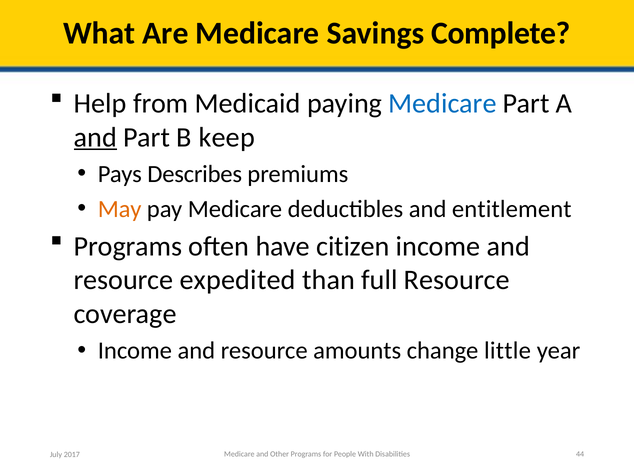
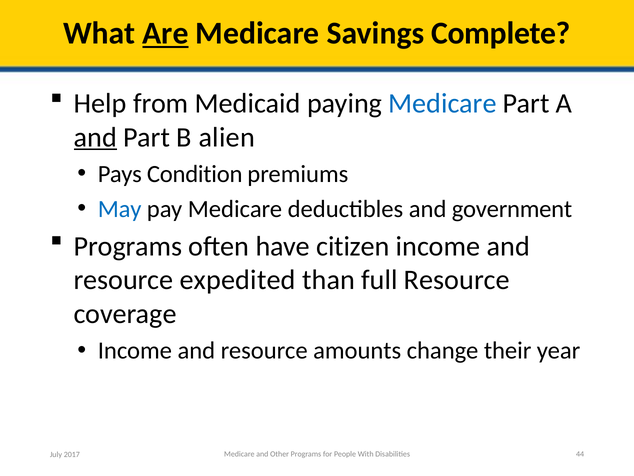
Are underline: none -> present (165, 33)
keep: keep -> alien (227, 137)
Describes: Describes -> Condition (195, 174)
May colour: orange -> blue (120, 209)
entitlement: entitlement -> government (512, 209)
little: little -> their (508, 350)
